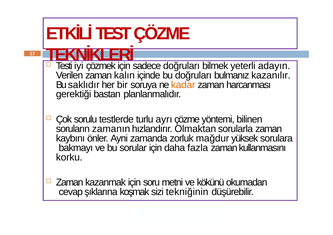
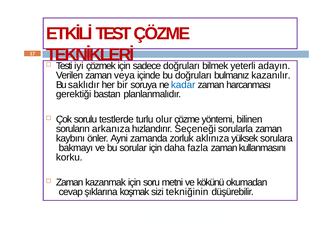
kalın: kalın -> veya (124, 75)
kadar colour: orange -> blue (183, 85)
ayrı: ayrı -> olur (164, 120)
zamanın: zamanın -> arkanıza (111, 129)
Olmaktan: Olmaktan -> Seçeneği (195, 129)
mağdur: mağdur -> aklınıza (213, 139)
